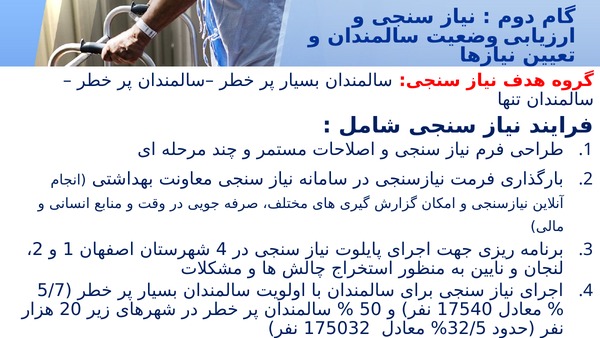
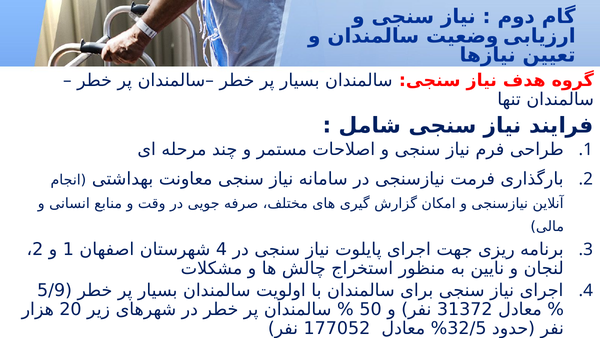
5/7: 5/7 -> 5/9 (51, 290)
17540: 17540 -> 31372 (465, 309)
175032: 175032 -> 177052 (337, 328)
